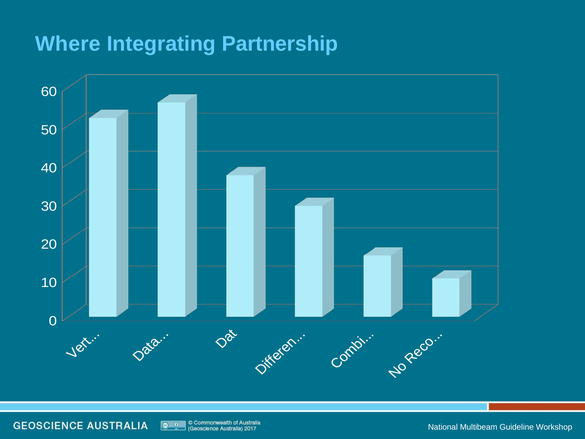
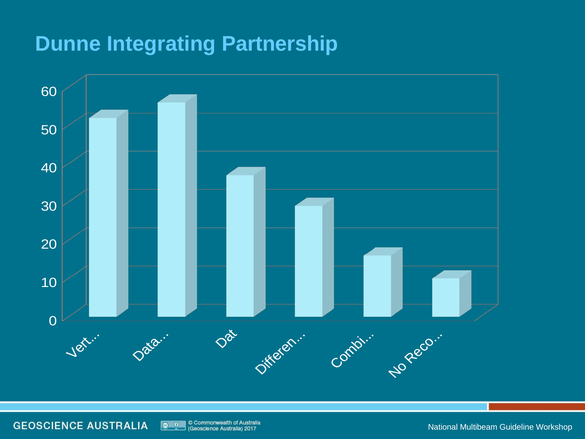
Where: Where -> Dunne (68, 44)
